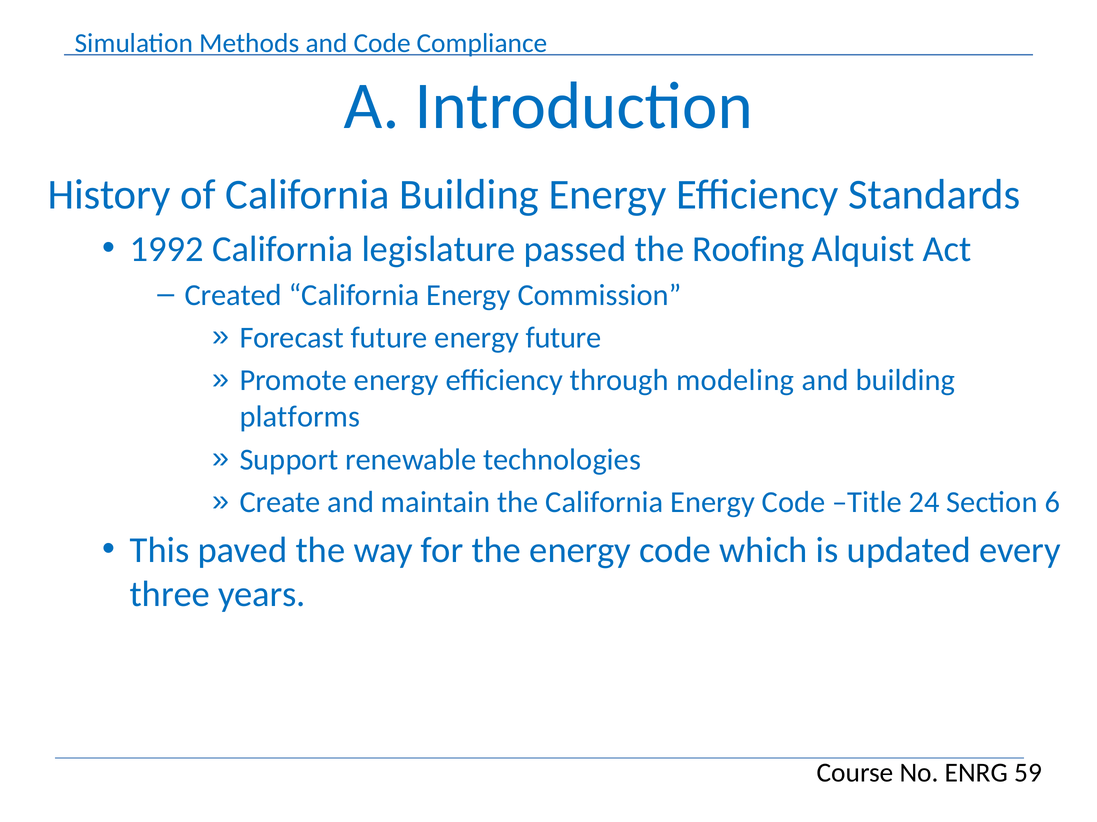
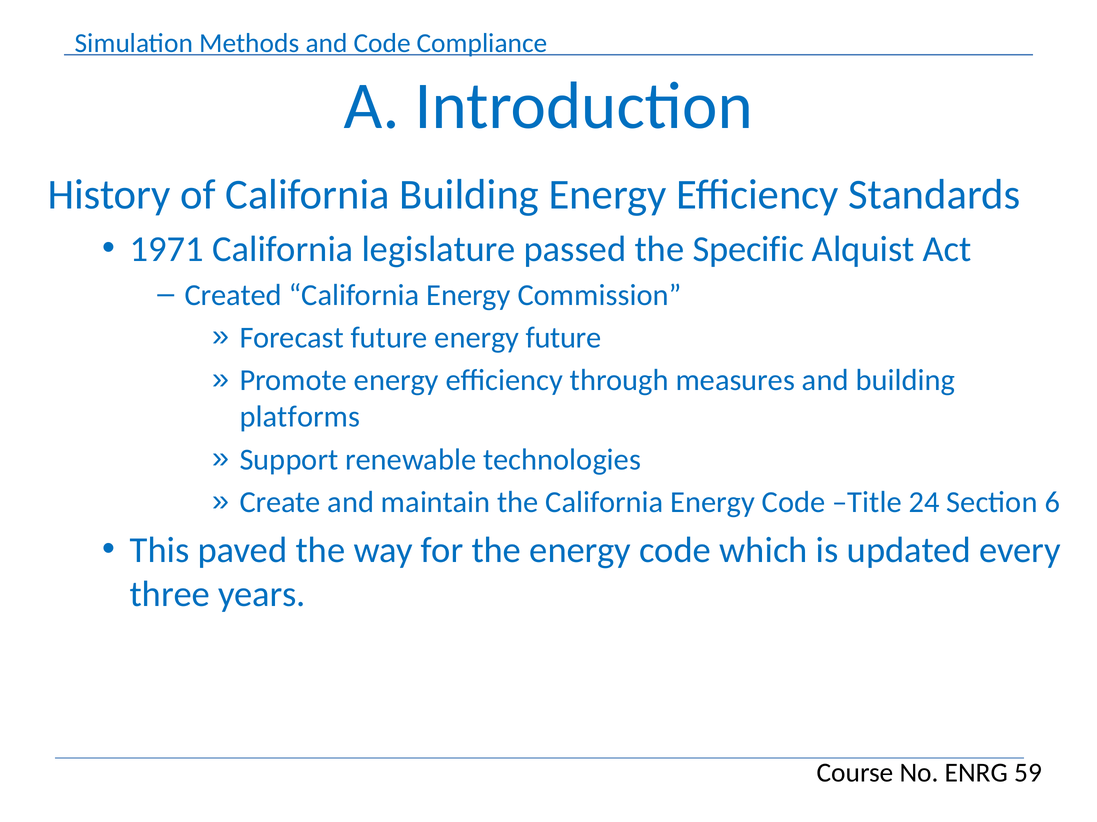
1992: 1992 -> 1971 (167, 249)
Roofing: Roofing -> Specific (748, 249)
modeling: modeling -> measures (735, 381)
